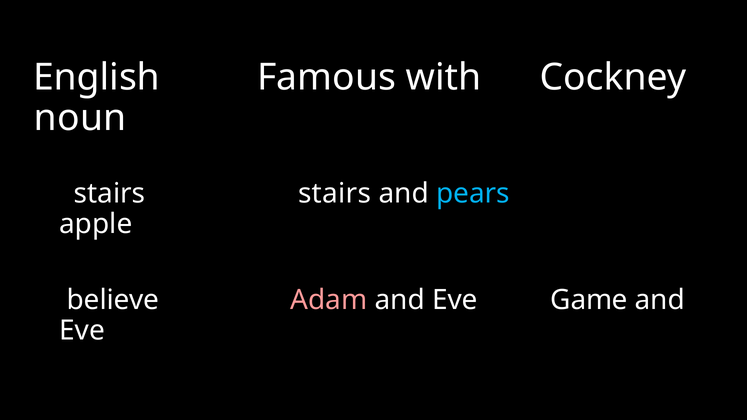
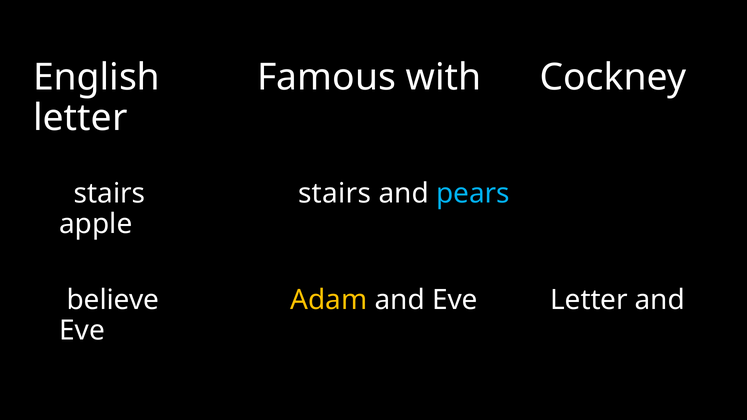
noun: noun -> letter (80, 118)
Adam colour: pink -> yellow (329, 300)
Eve Game: Game -> Letter (589, 300)
